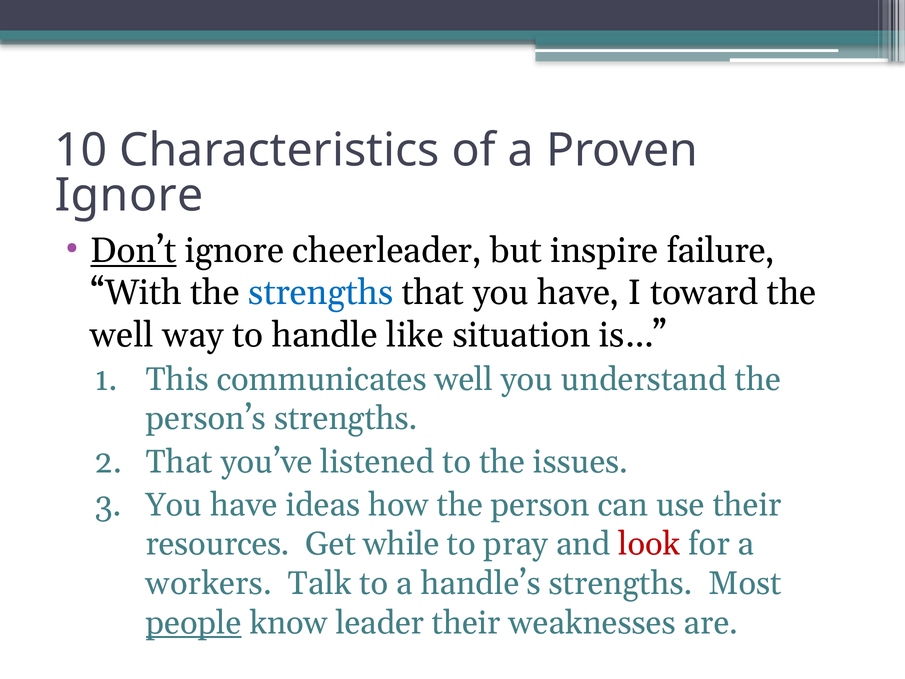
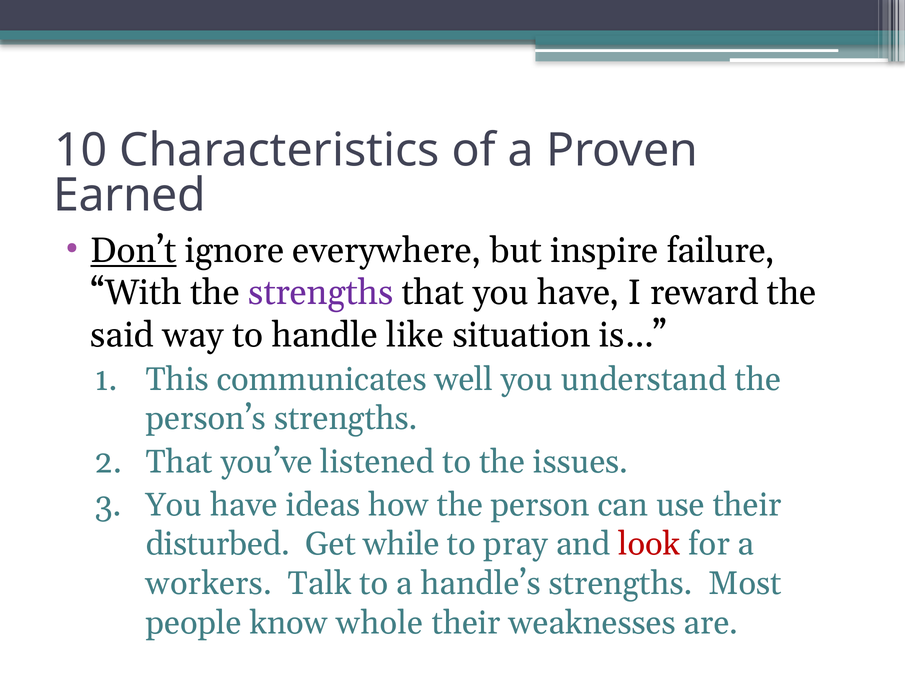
Ignore: Ignore -> Earned (130, 195)
cheerleader: cheerleader -> everywhere (387, 251)
strengths colour: blue -> purple (321, 293)
toward: toward -> reward (704, 293)
well: well -> said (122, 335)
resources: resources -> disturbed (218, 544)
people underline: present -> none (194, 623)
leader: leader -> whole (380, 623)
